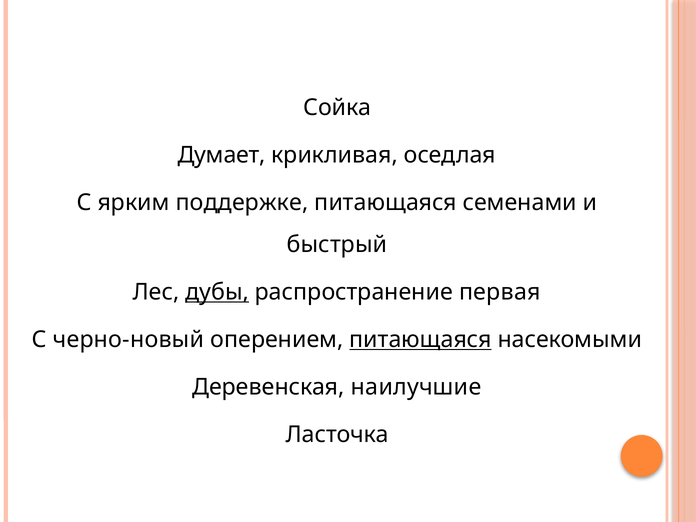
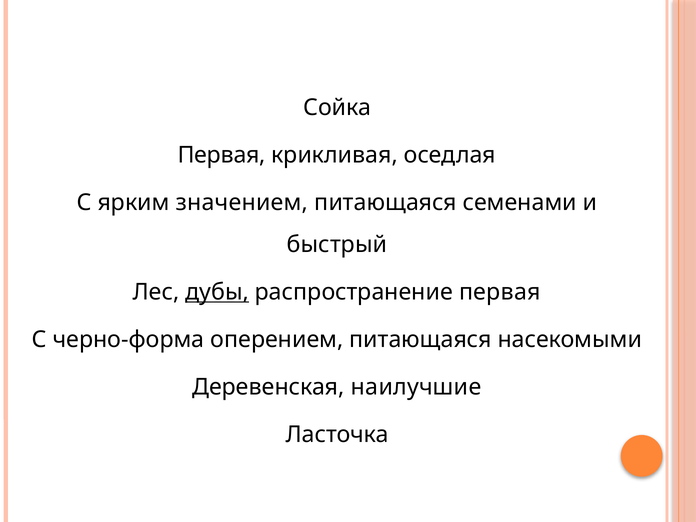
Думает: Думает -> Первая (222, 155)
поддержке: поддержке -> значением (242, 203)
черно-новый: черно-новый -> черно-форма (129, 340)
питающаяся underline: present -> none (421, 340)
